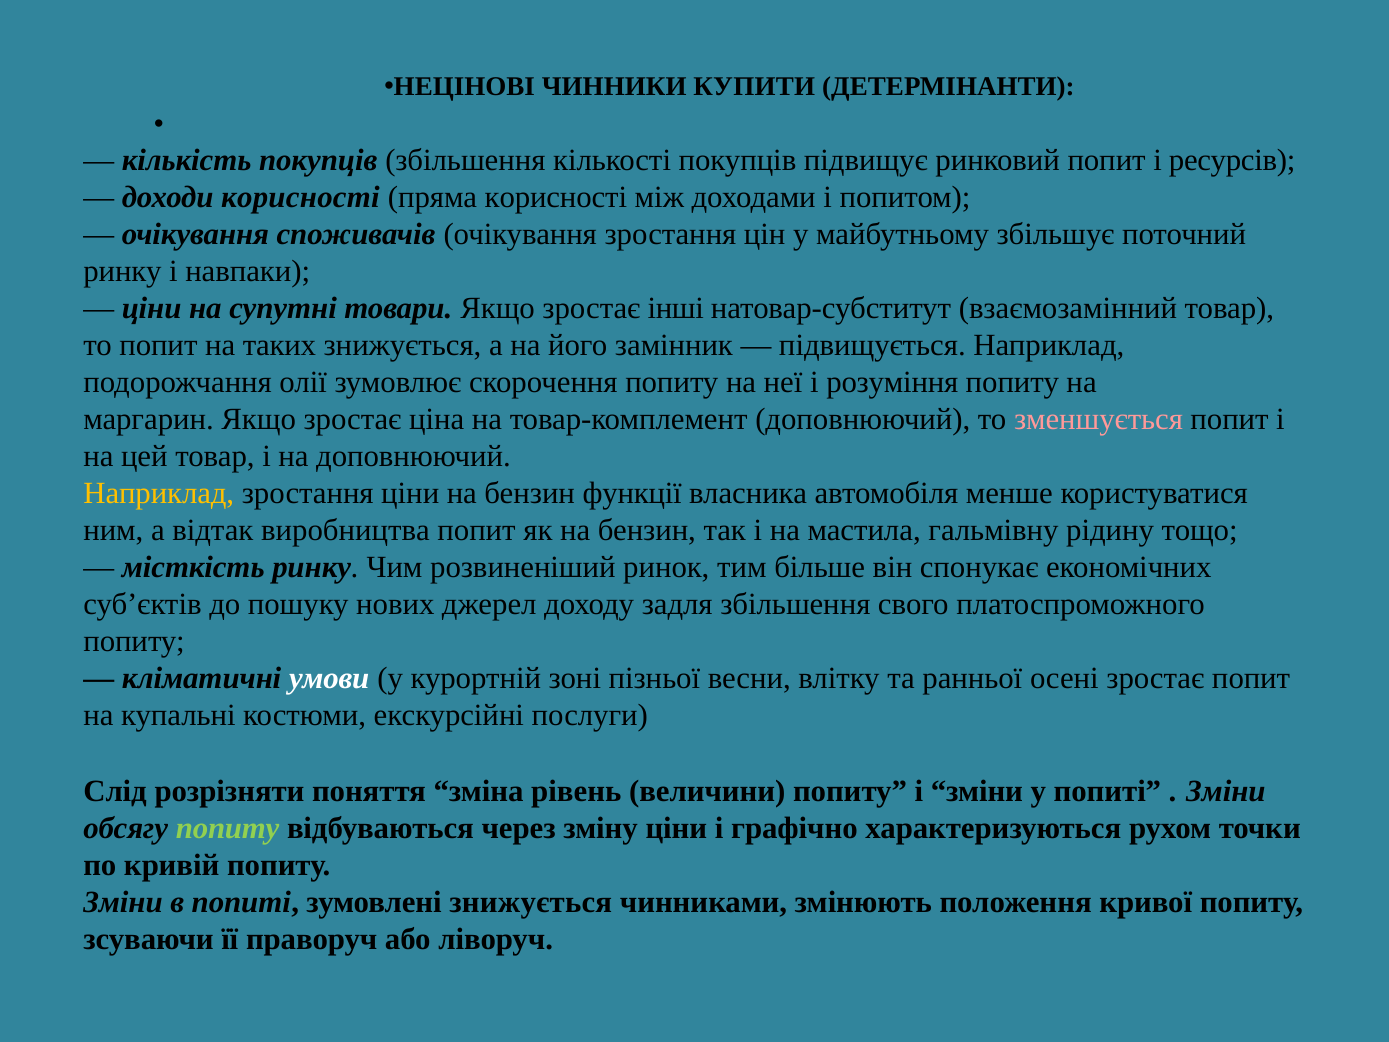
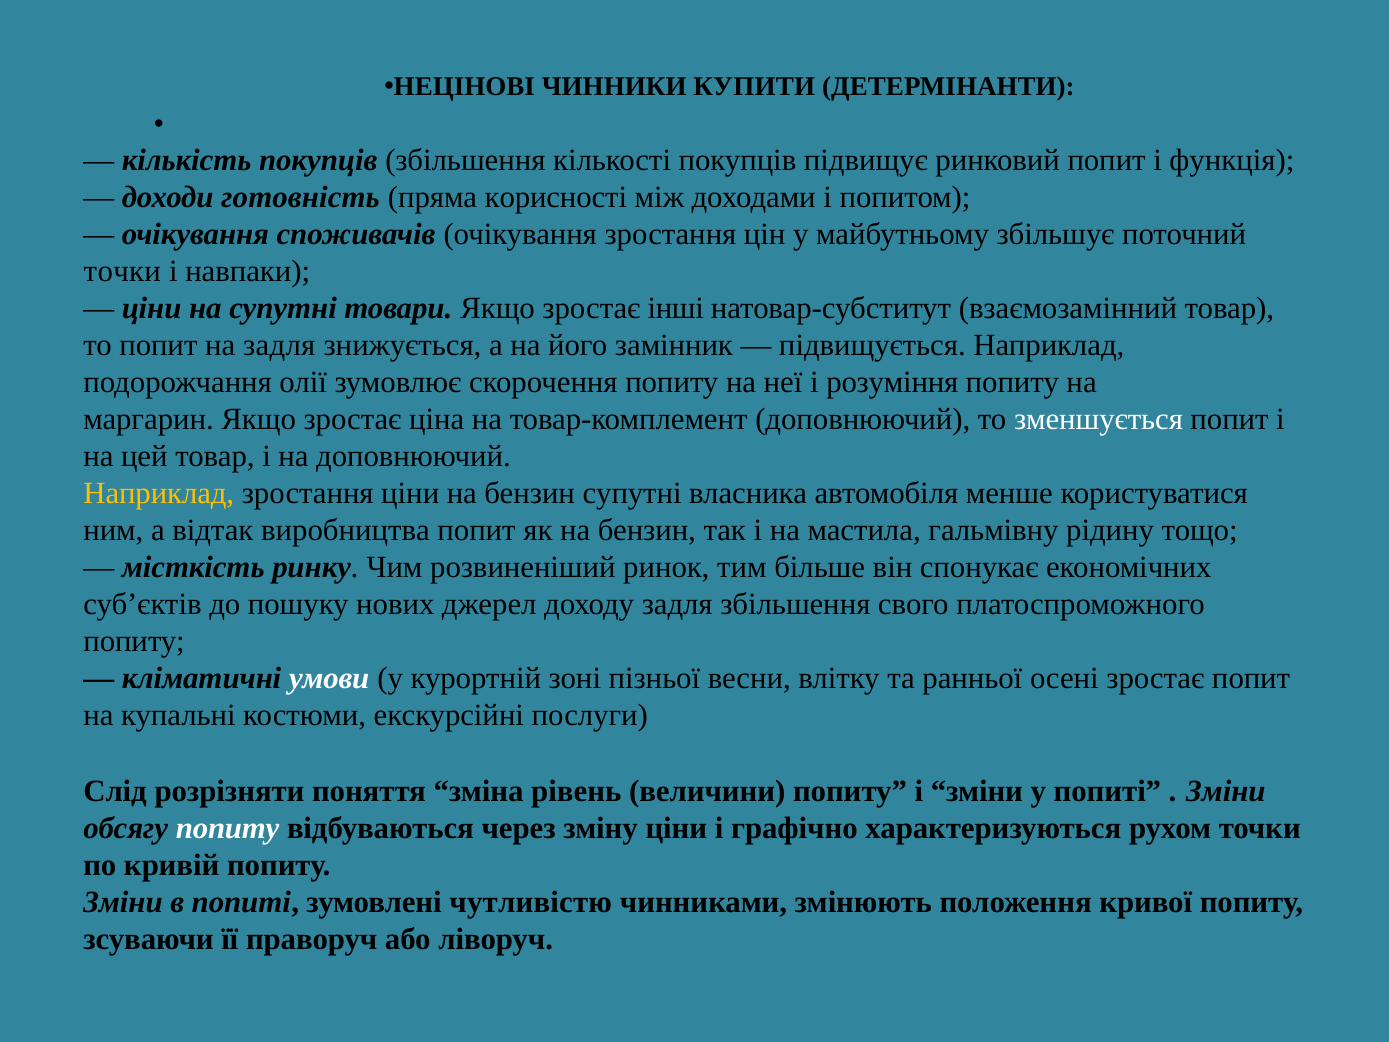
ресурсів: ресурсів -> функція (1232, 160)
доходи корисності: корисності -> готовність (301, 197)
ринку: ринку -> точки (122, 271)
на таких: таких -> задля (279, 345)
зменшується colour: pink -> white (1099, 419)
бензин функції: функції -> супутні (632, 493)
попиту colour: light green -> white (228, 828)
зумовлені знижується: знижується -> чутливістю (531, 902)
